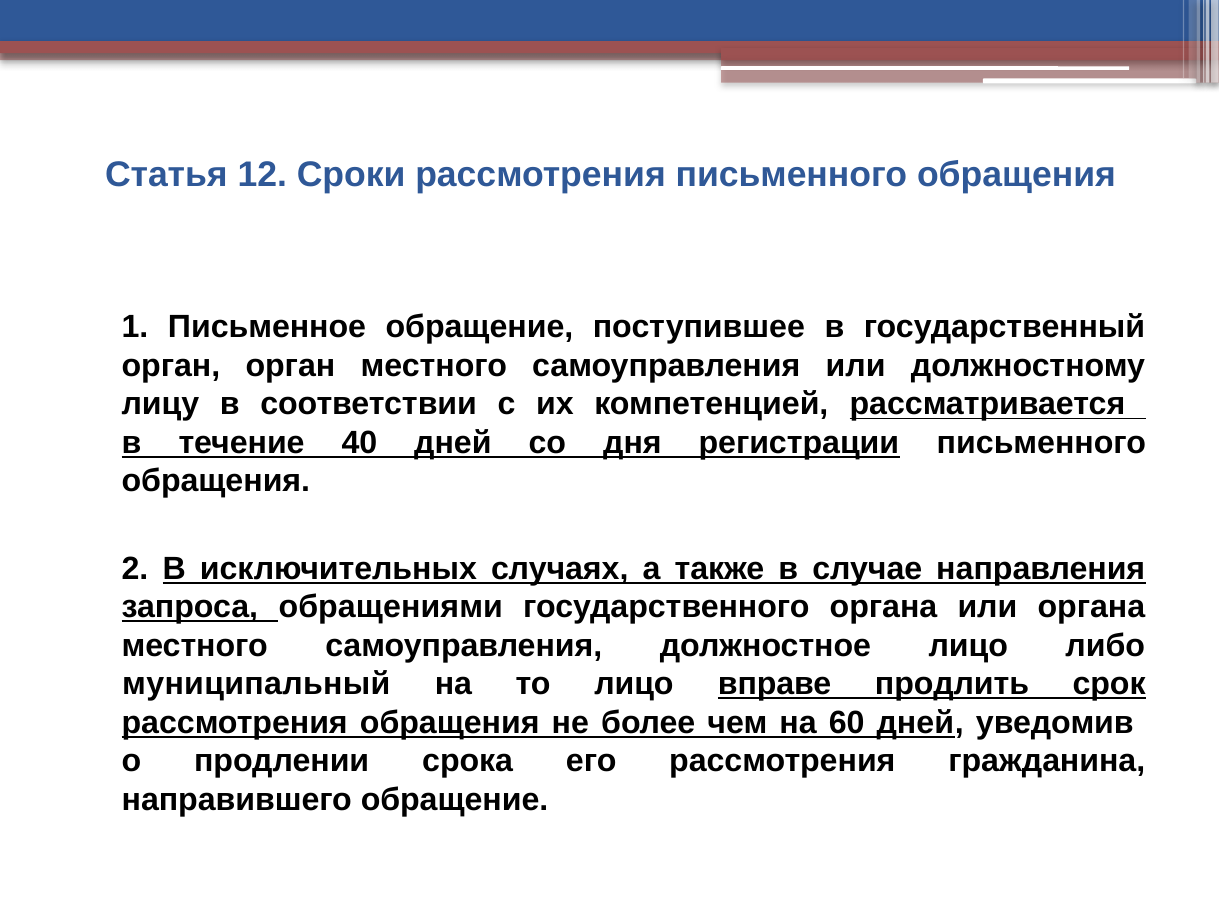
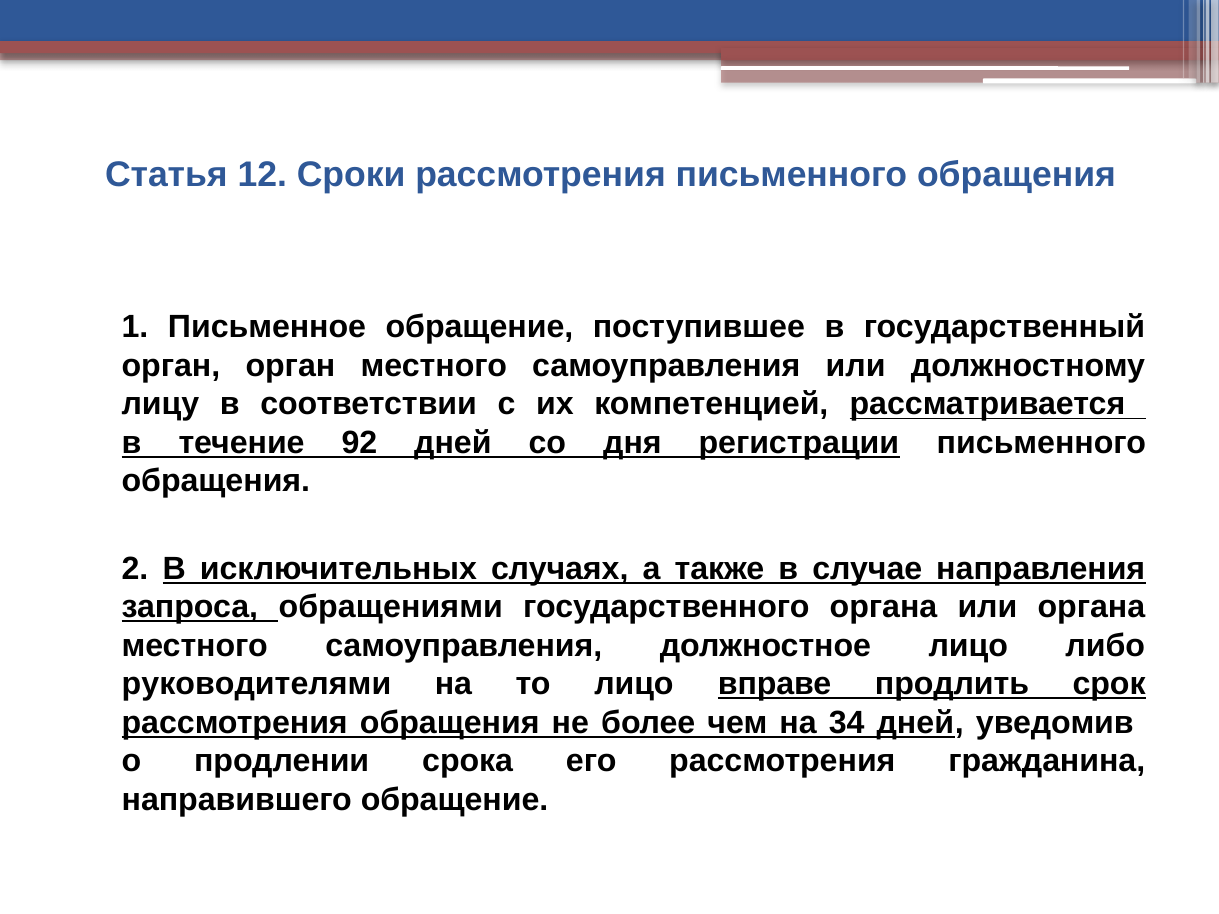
40: 40 -> 92 (359, 443)
муниципальный: муниципальный -> руководителями (256, 684)
60: 60 -> 34 (847, 723)
